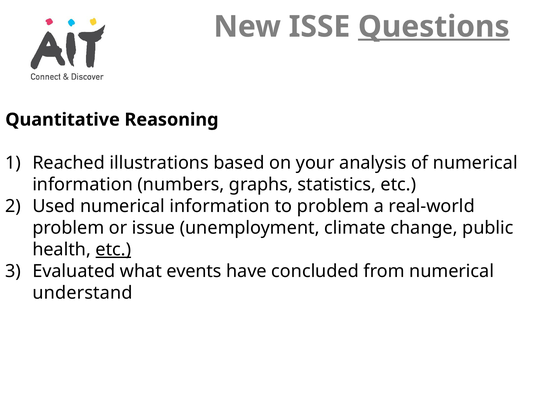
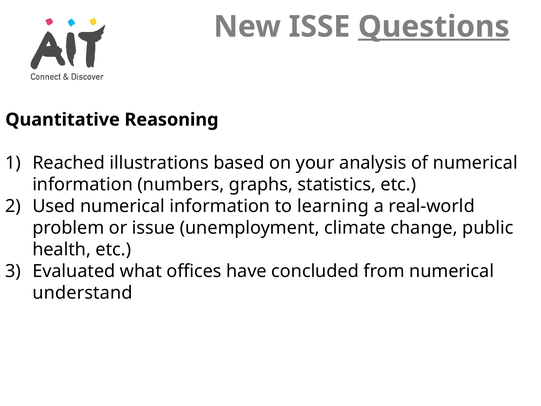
to problem: problem -> learning (333, 206)
etc underline: present -> none (113, 249)
events: events -> offices (194, 271)
